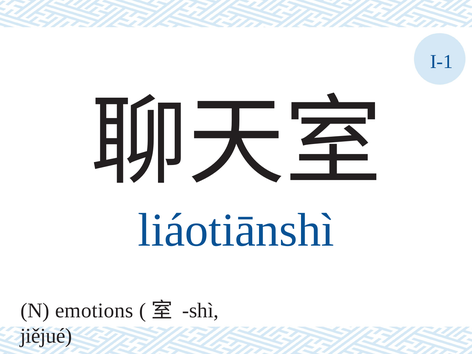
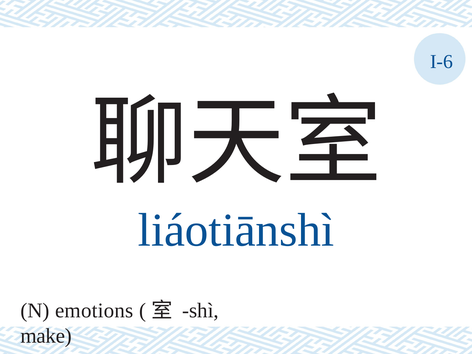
I-1: I-1 -> I-6 (441, 62)
jiějué: jiějué -> make (46, 336)
